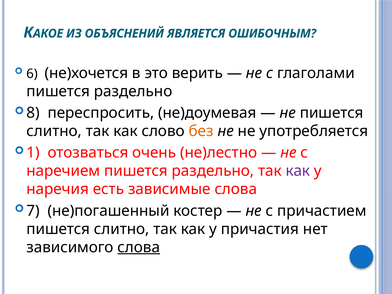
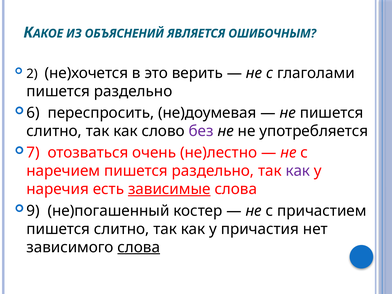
6: 6 -> 2 (32, 74)
8: 8 -> 6 (33, 113)
без colour: orange -> purple (201, 131)
1: 1 -> 7 (33, 153)
зависимые underline: none -> present (169, 189)
7: 7 -> 9 (33, 211)
